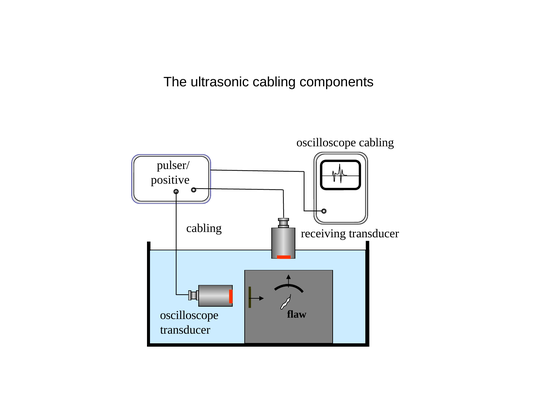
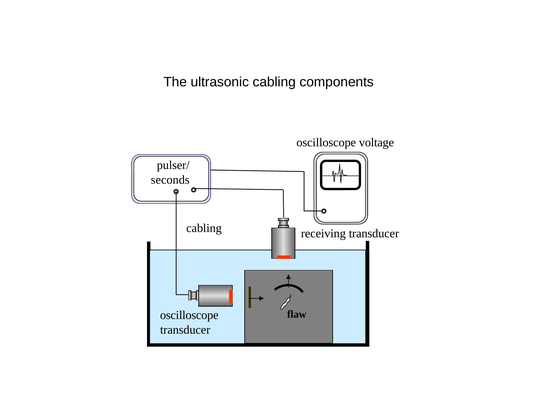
oscilloscope cabling: cabling -> voltage (376, 142)
positive: positive -> seconds (170, 180)
